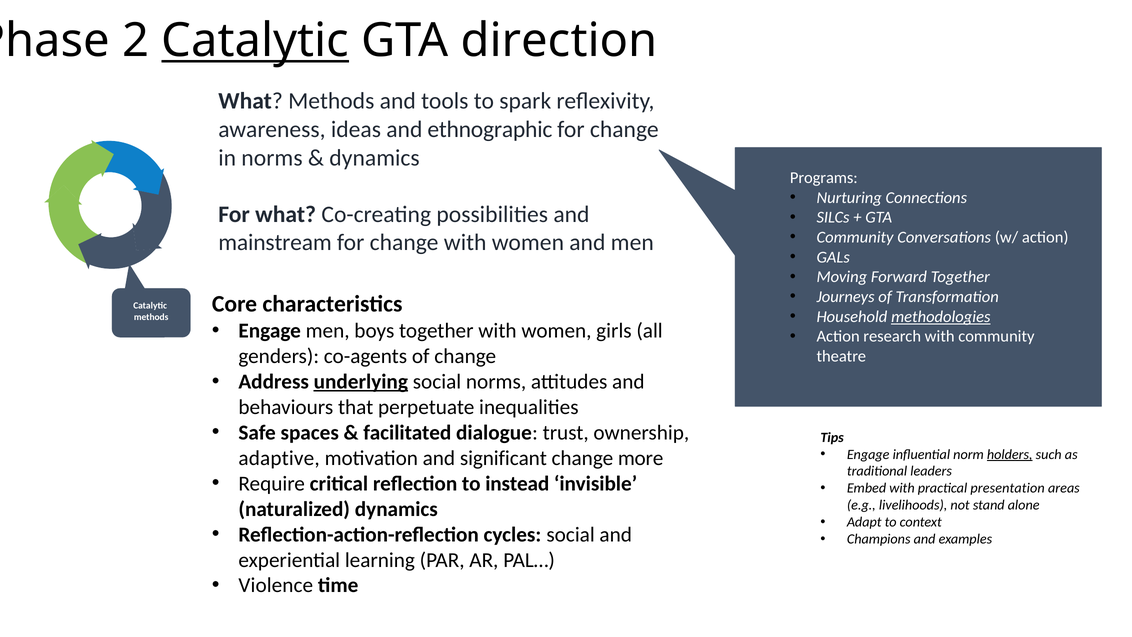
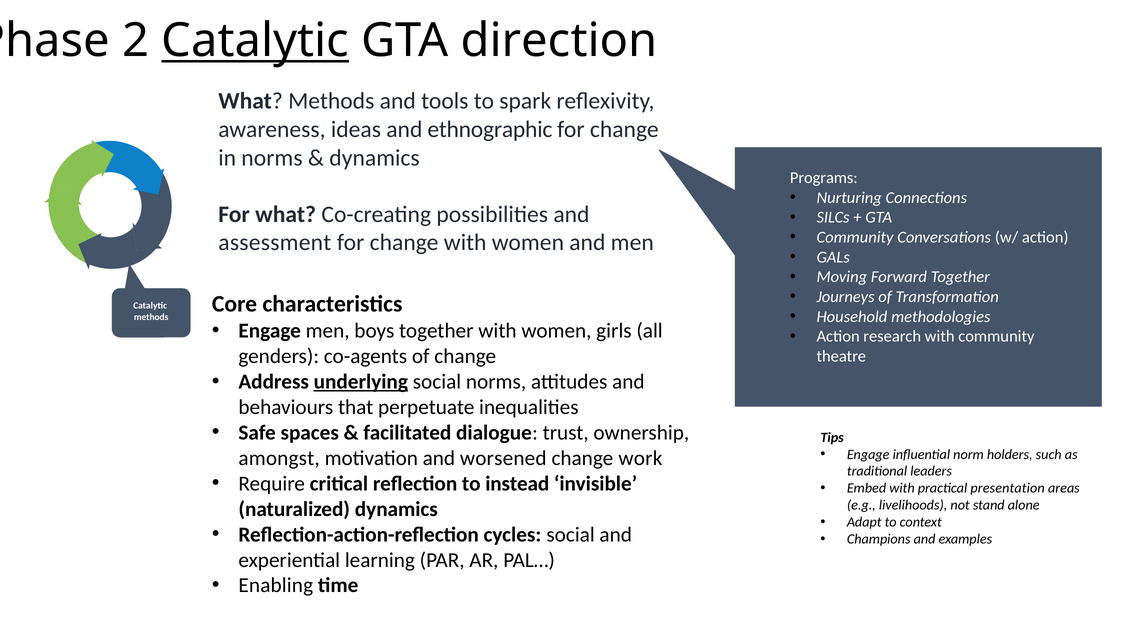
mainstream: mainstream -> assessment (275, 243)
methodologies underline: present -> none (941, 317)
holders underline: present -> none (1010, 454)
adaptive: adaptive -> amongst (279, 458)
significant: significant -> worsened (503, 458)
more: more -> work (640, 458)
Violence: Violence -> Enabling (276, 585)
